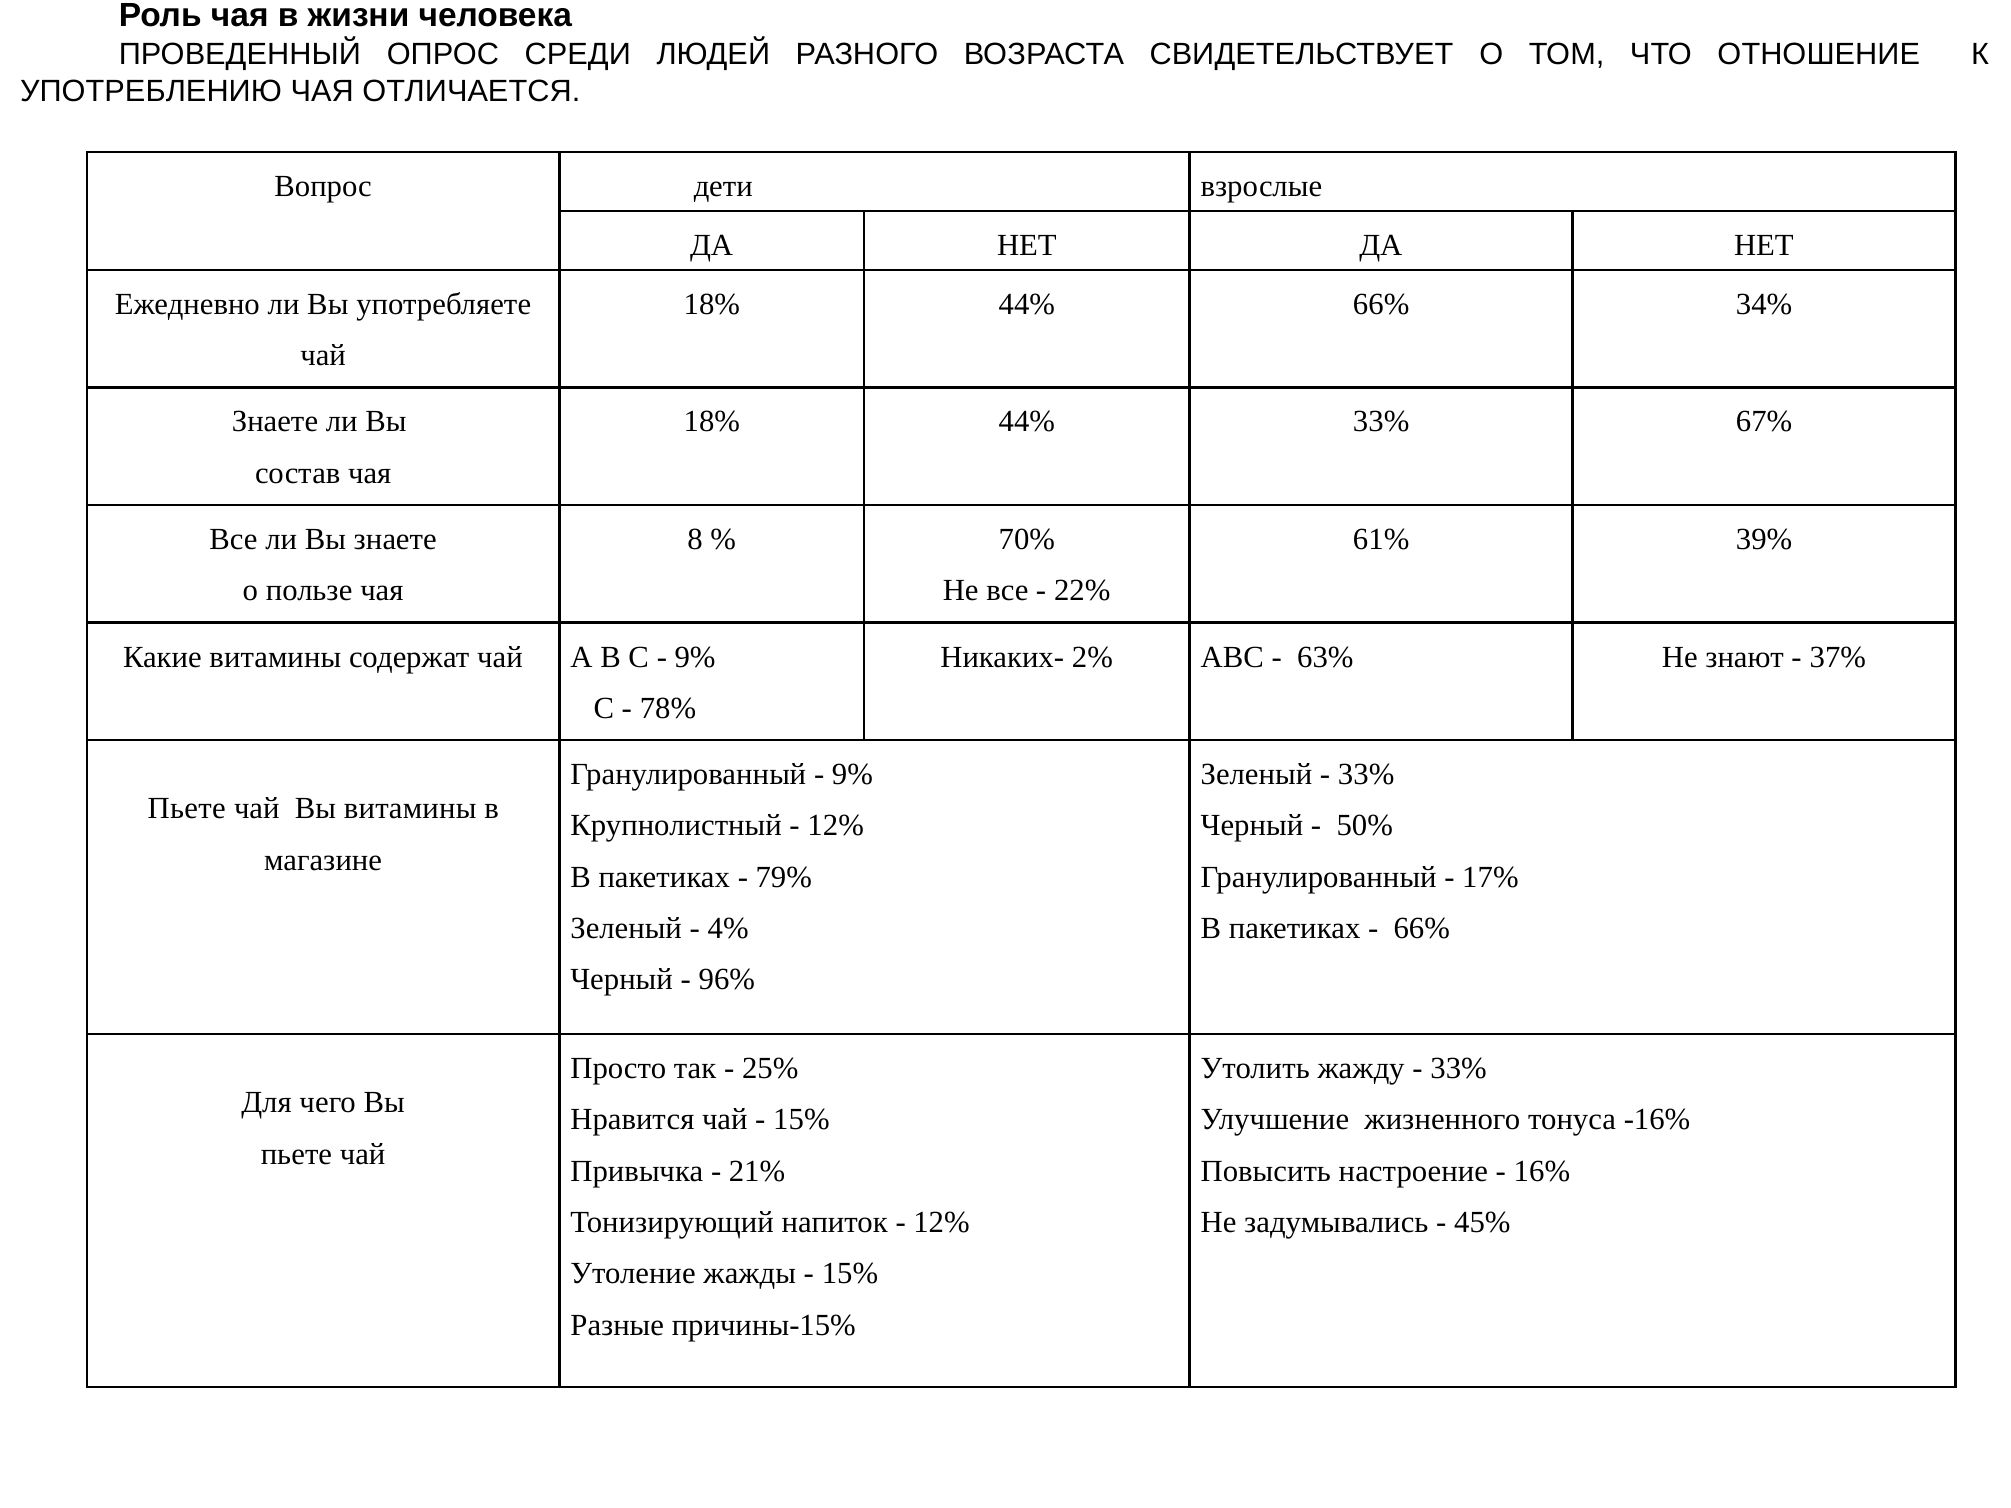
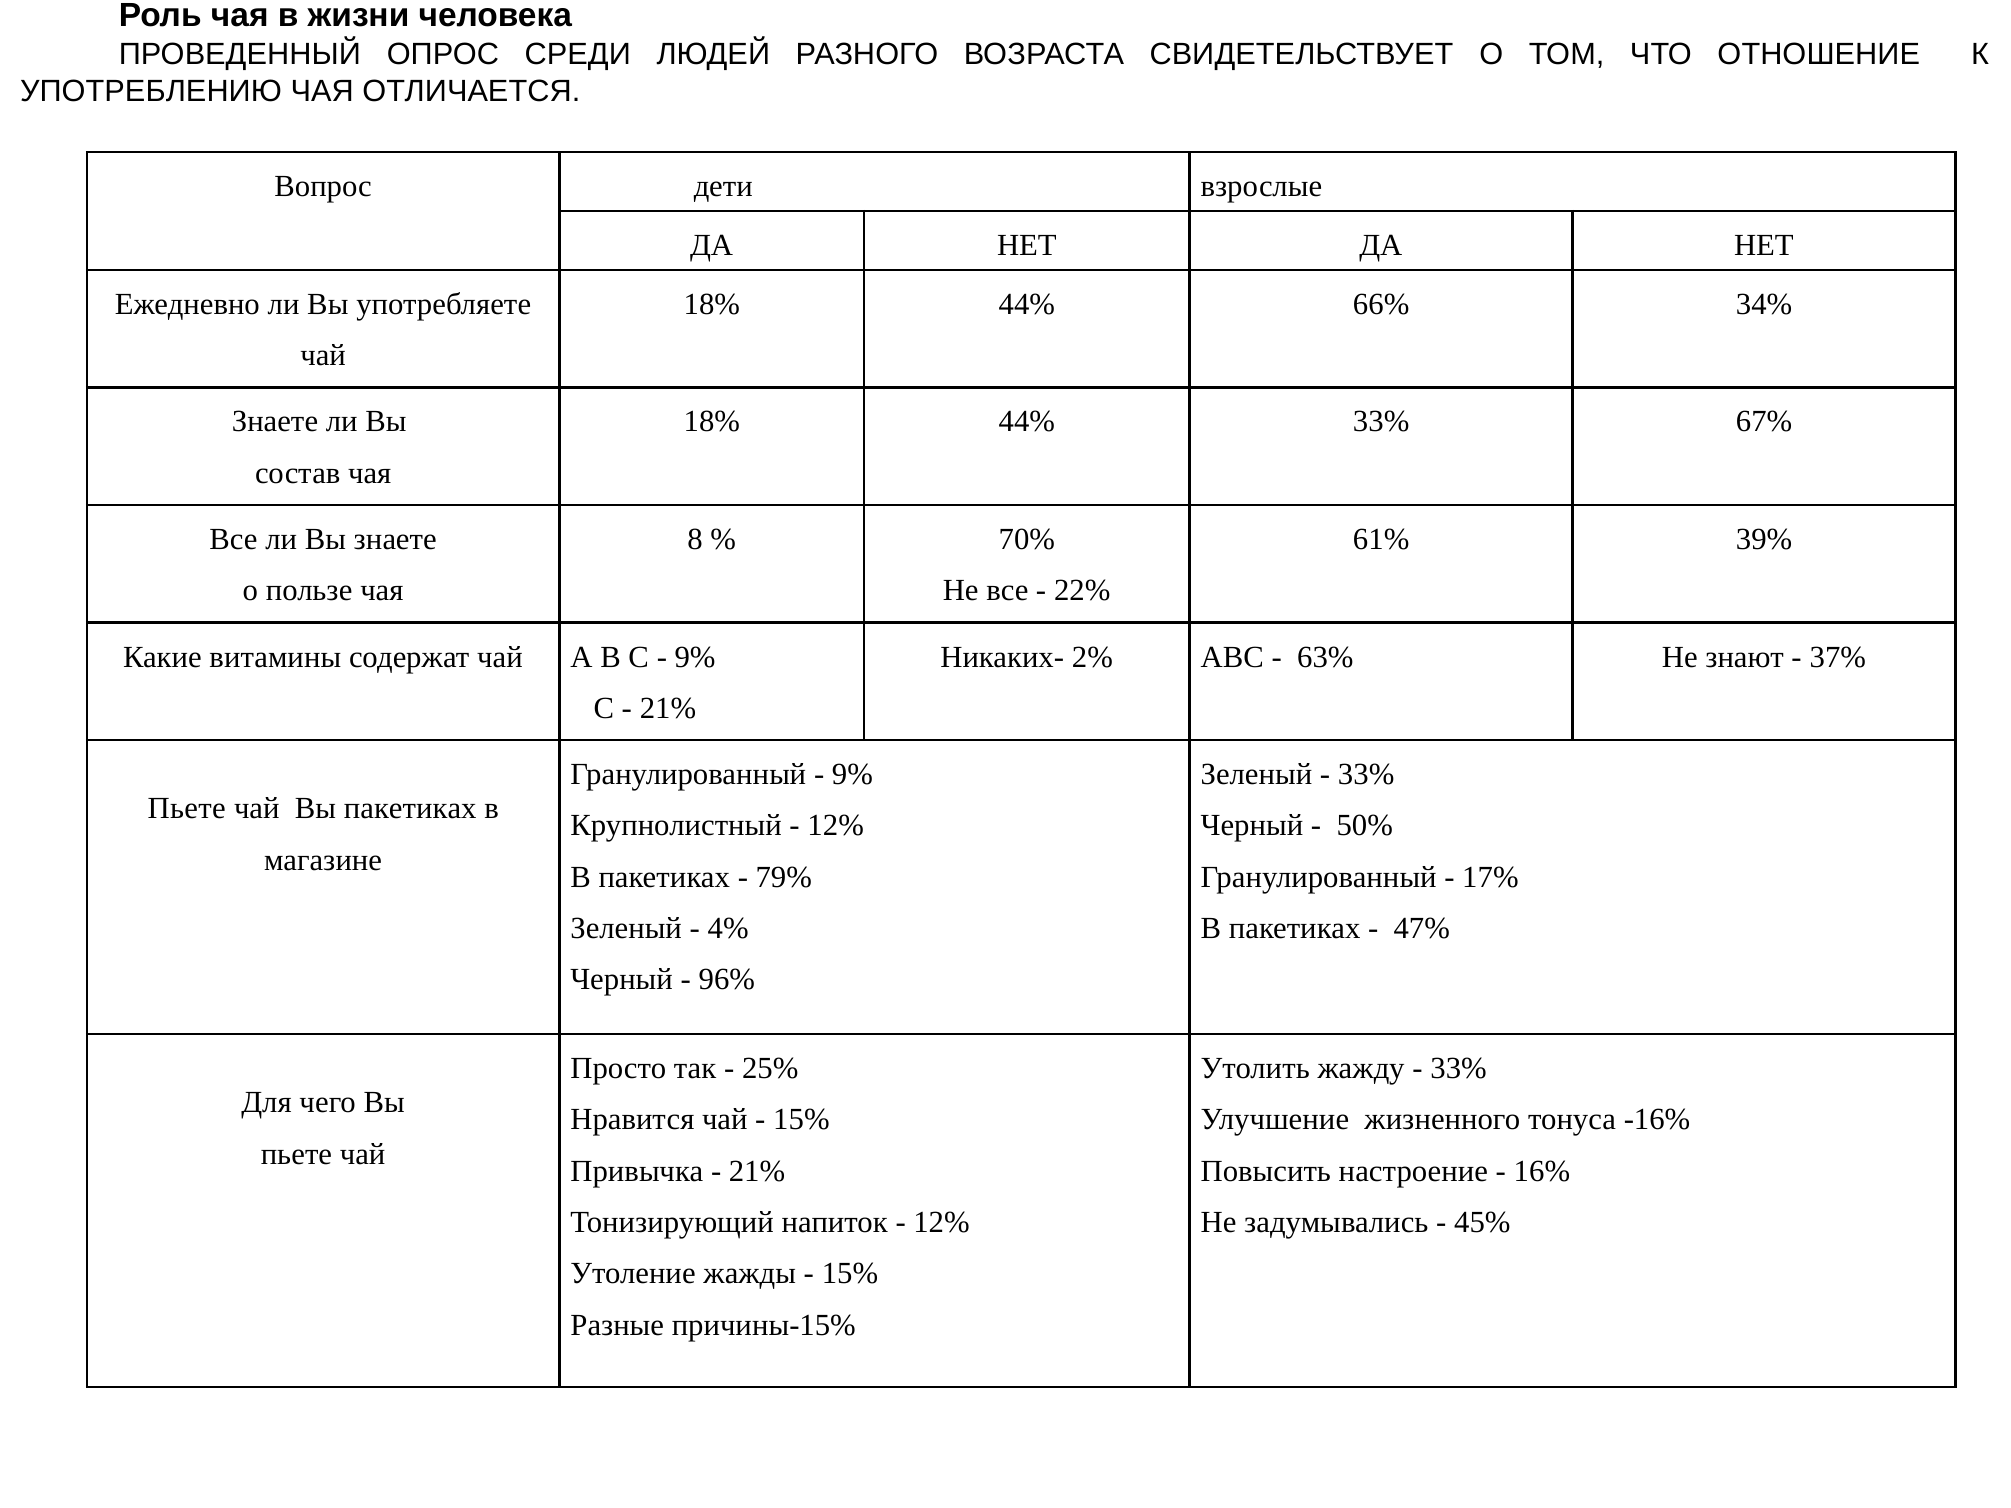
78%: 78% -> 21% (668, 708)
Вы витамины: витамины -> пакетиках (410, 809)
66%: 66% -> 47% (1422, 928)
